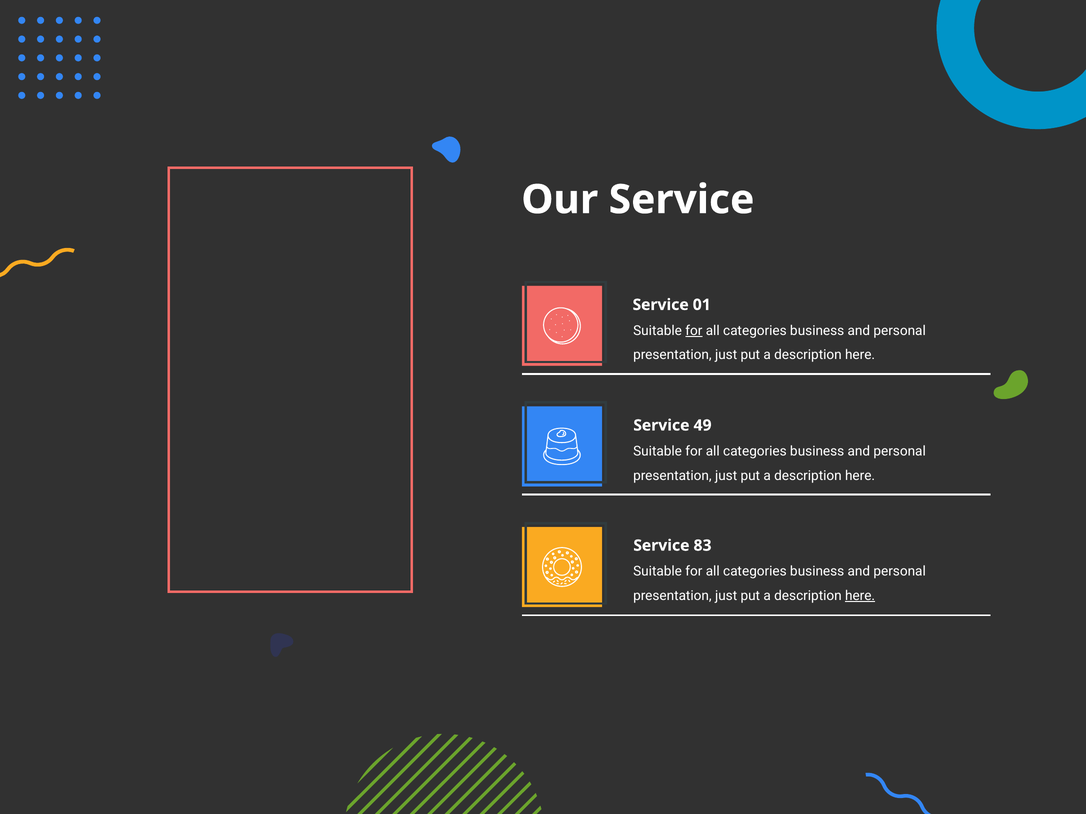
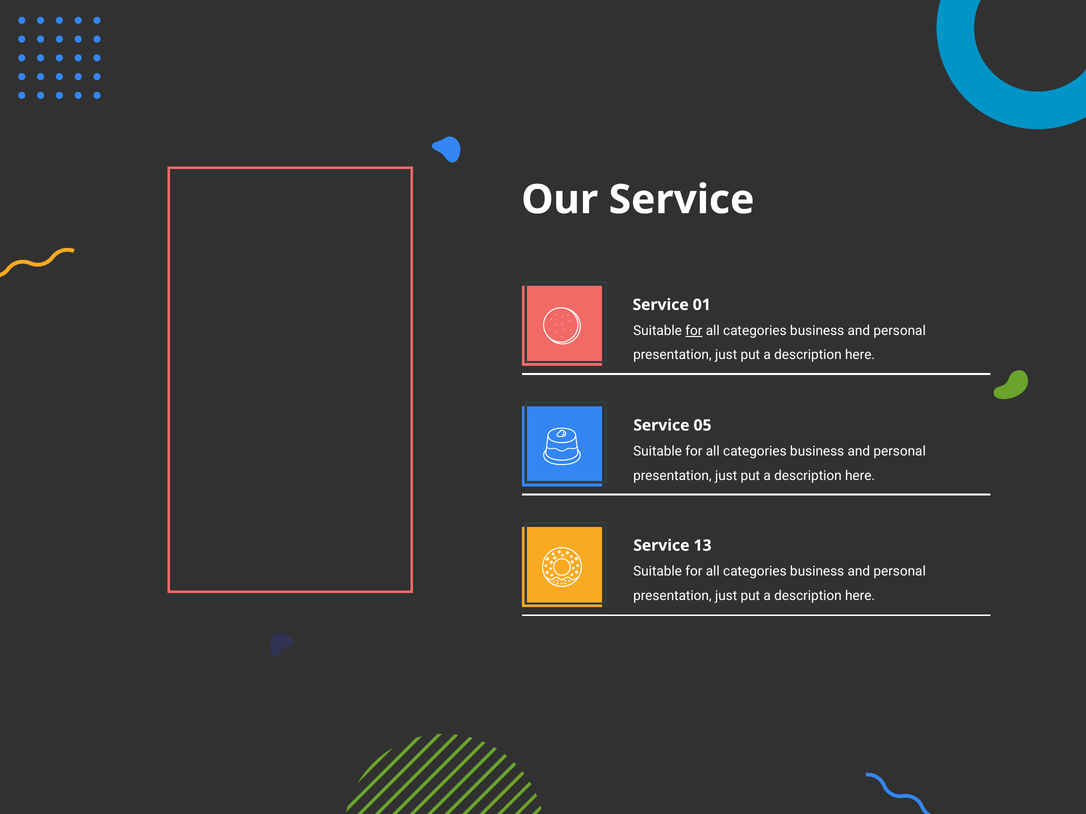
49: 49 -> 05 (703, 426)
83: 83 -> 13 (703, 546)
here underline: present -> none (860, 596)
